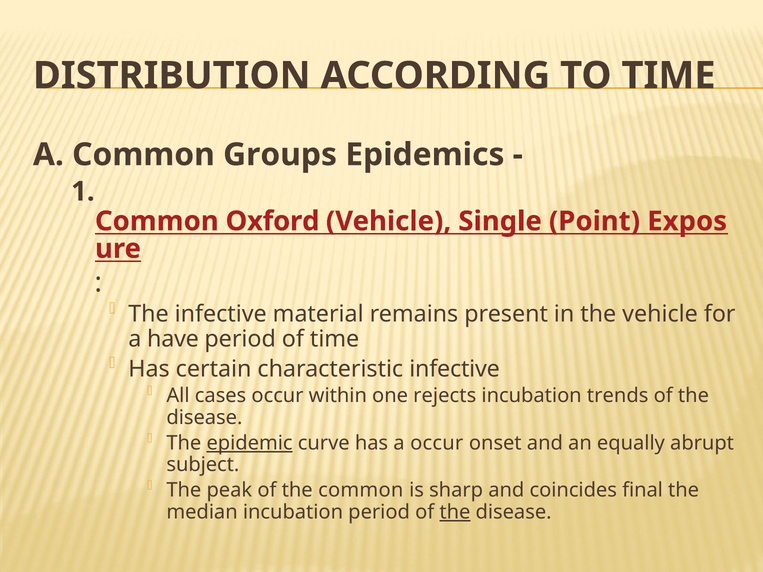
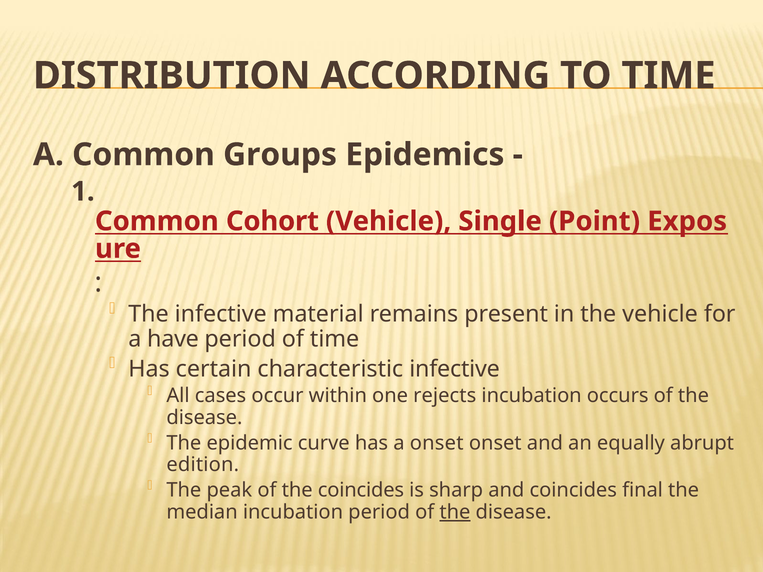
Oxford: Oxford -> Cohort (272, 221)
trends: trends -> occurs (618, 396)
epidemic underline: present -> none (250, 443)
a occur: occur -> onset (437, 443)
subject: subject -> edition (203, 465)
the common: common -> coincides (361, 491)
